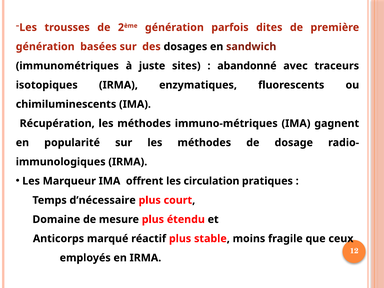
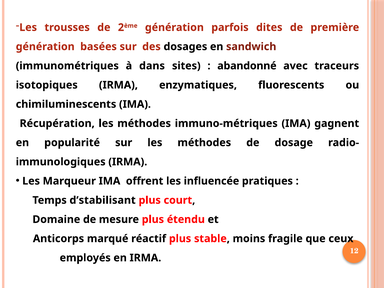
juste: juste -> dans (152, 66)
circulation: circulation -> influencée (211, 181)
d’nécessaire: d’nécessaire -> d’stabilisant (103, 200)
